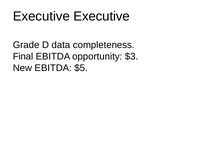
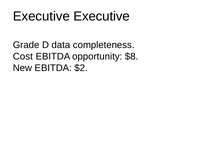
Final: Final -> Cost (23, 57)
$3: $3 -> $8 (132, 57)
$5: $5 -> $2 (81, 68)
